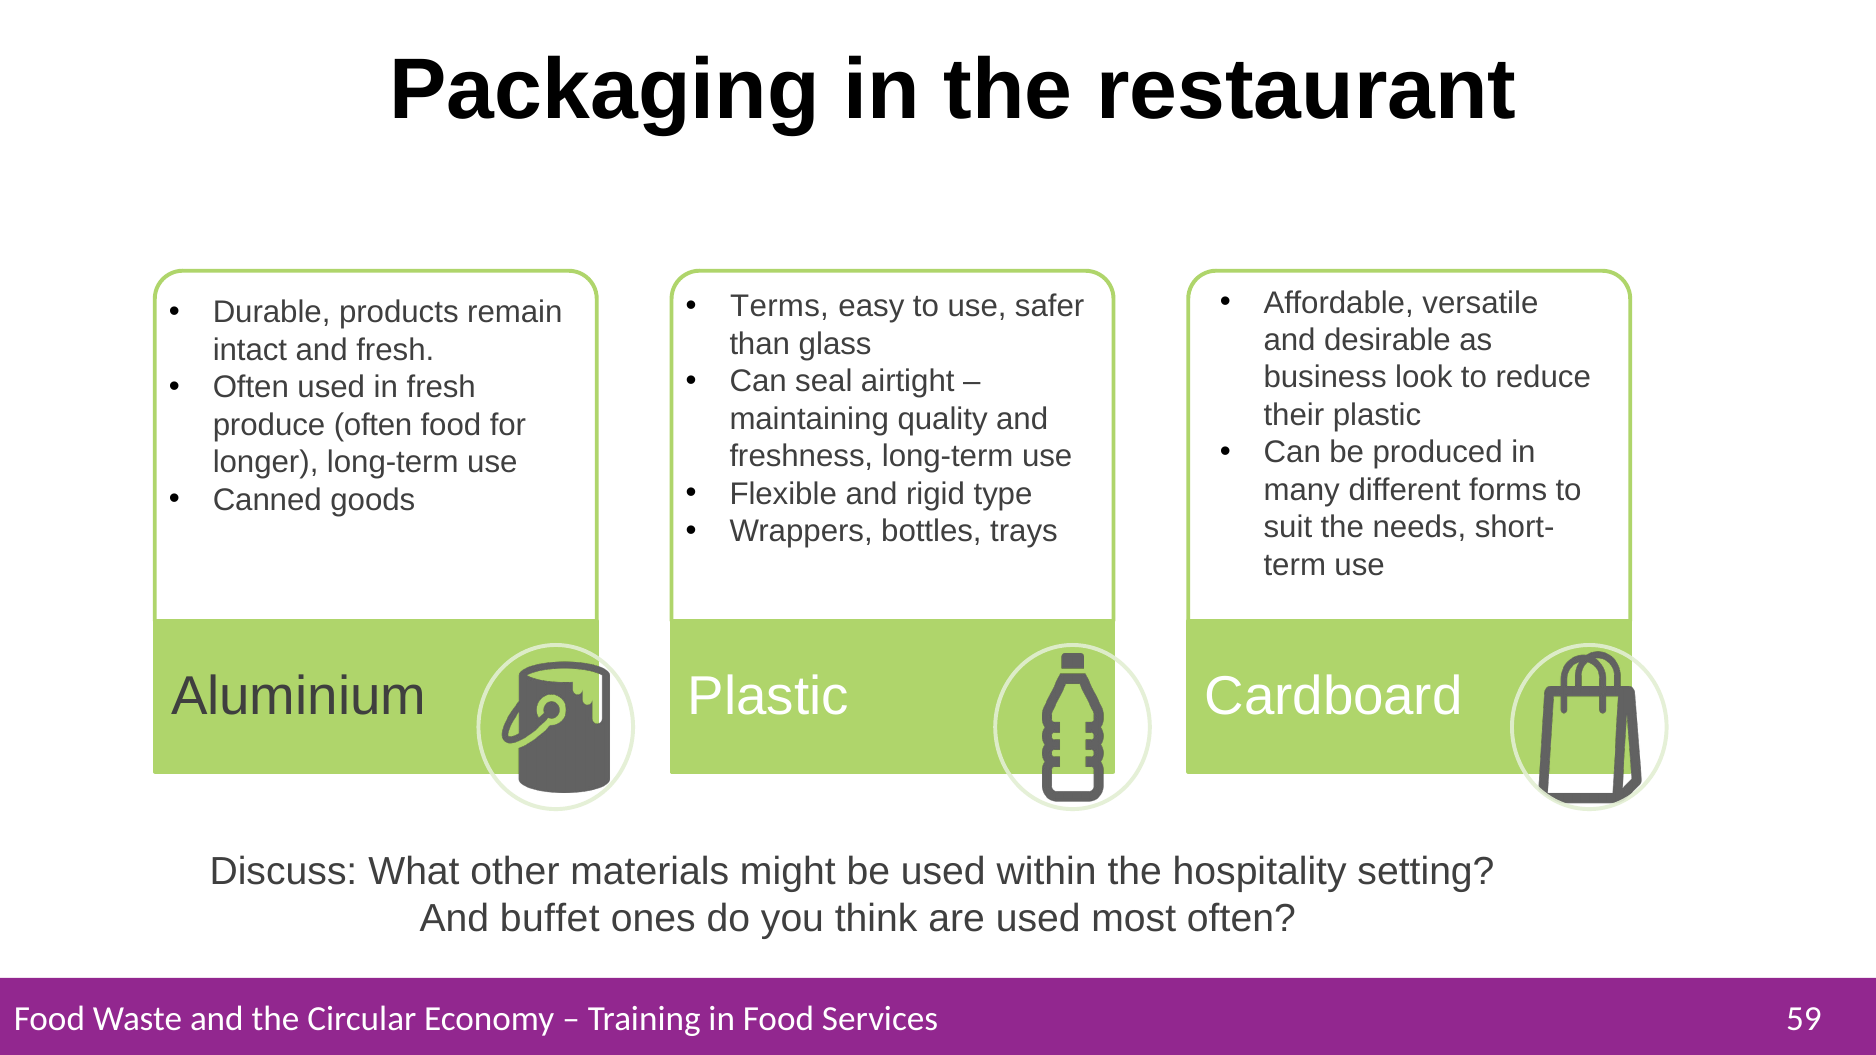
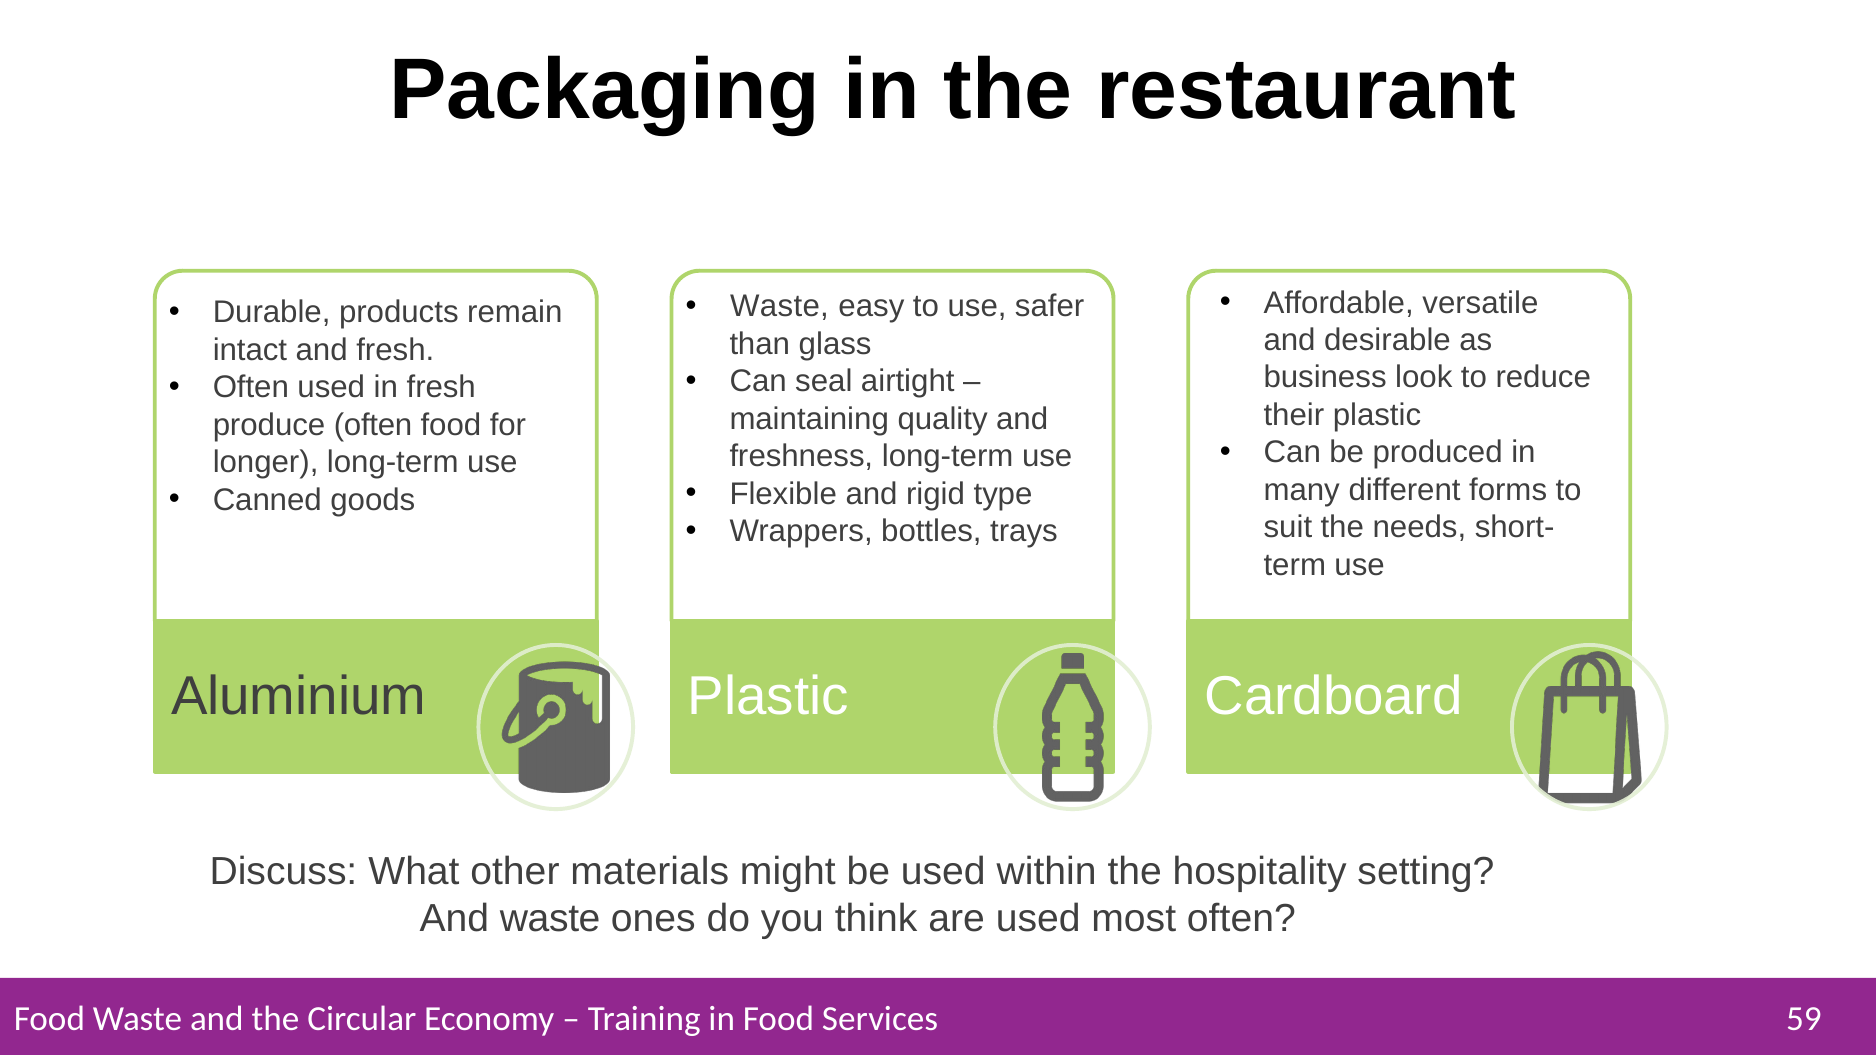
Terms: Terms -> Waste (780, 307)
And buffet: buffet -> waste (550, 919)
